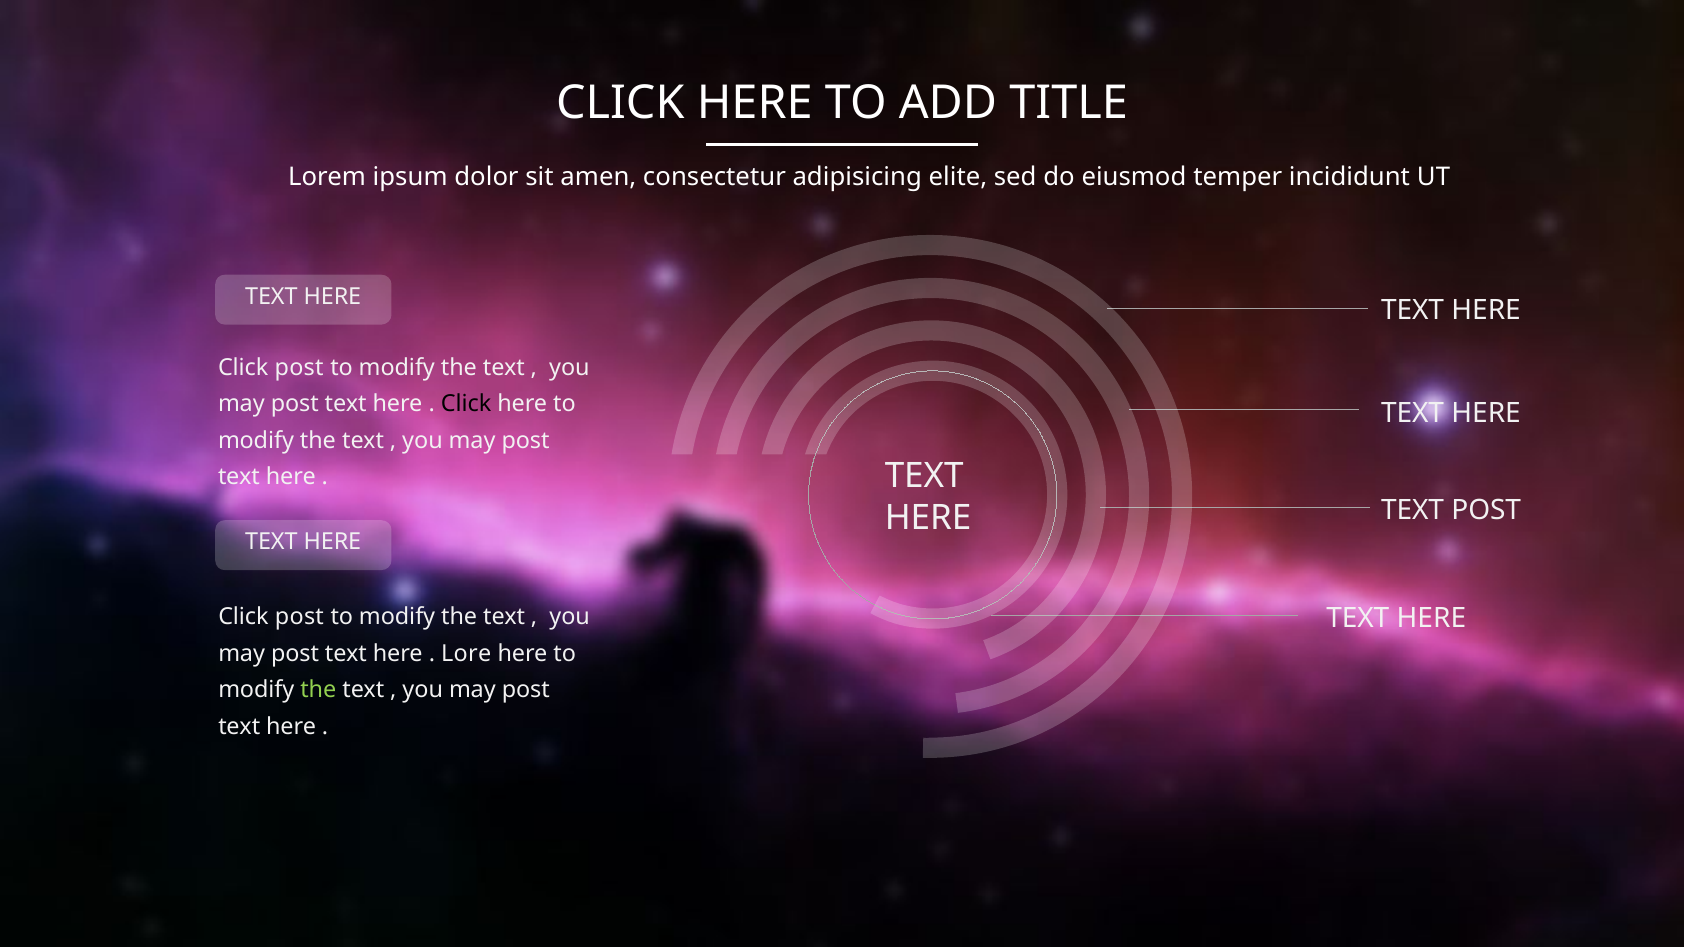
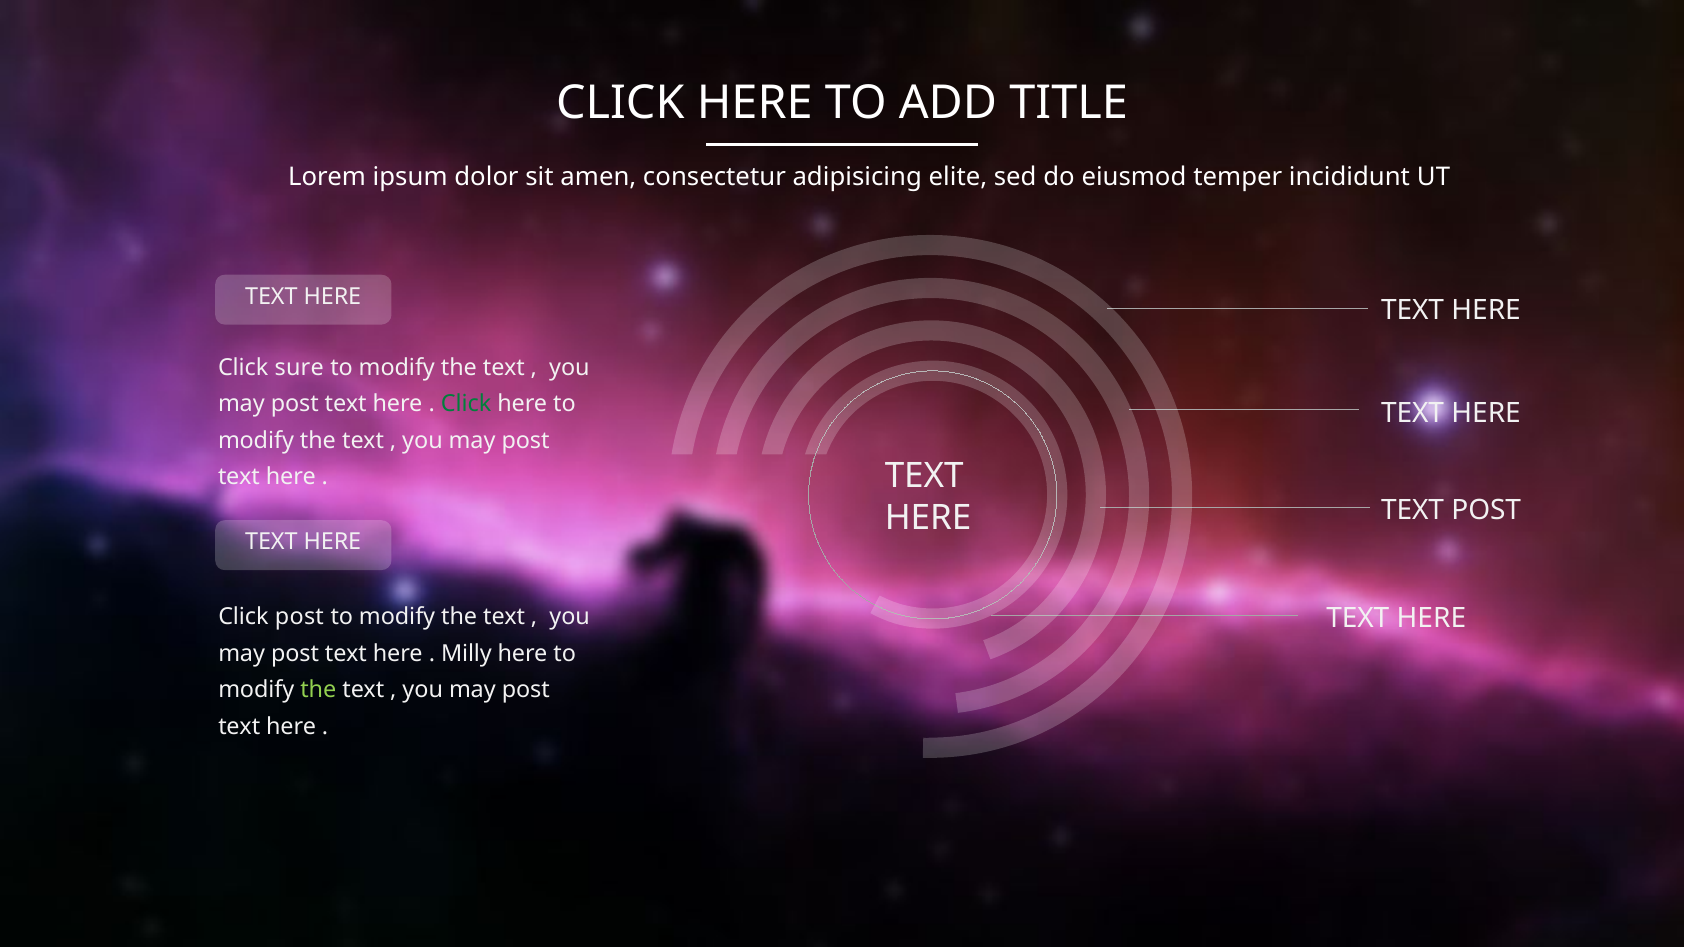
post: post -> sure (299, 367)
Click colour: black -> green (466, 404)
Lore: Lore -> Milly (466, 654)
